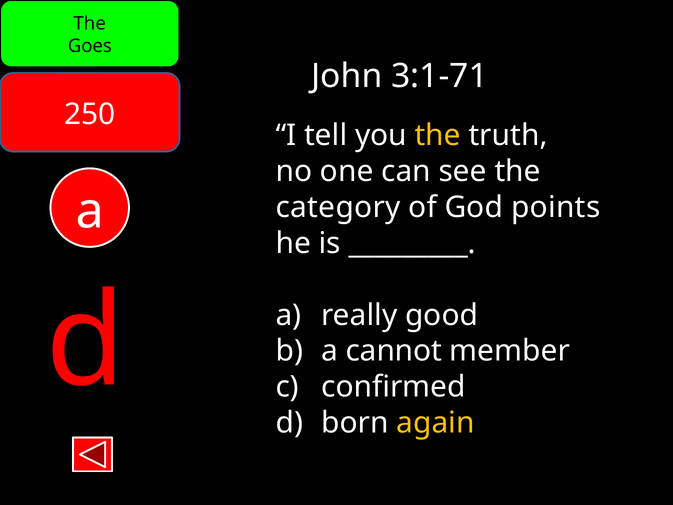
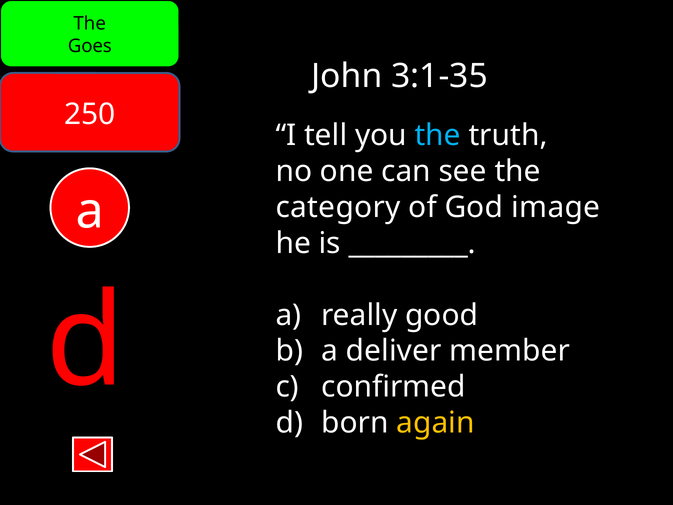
3:1-71: 3:1-71 -> 3:1-35 (440, 76)
the colour: yellow -> light blue (438, 136)
points: points -> image (556, 207)
cannot: cannot -> deliver (394, 351)
